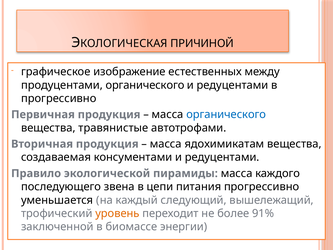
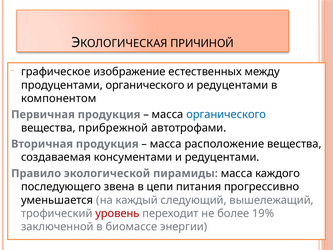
прогрессивно: прогрессивно -> компонентом (59, 98)
травянистые: травянистые -> прибрежной (113, 128)
ядохимикатам: ядохимикатам -> расположение (224, 144)
уровень colour: orange -> red (117, 213)
91%: 91% -> 19% (263, 213)
